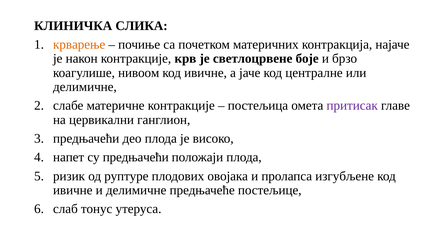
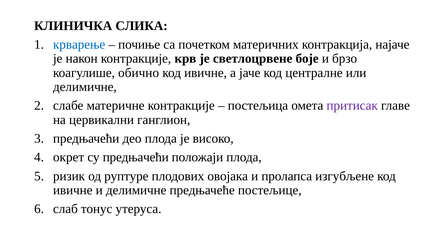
крварење colour: orange -> blue (79, 44)
нивоом: нивоом -> обично (139, 73)
напет: напет -> окрет (69, 157)
